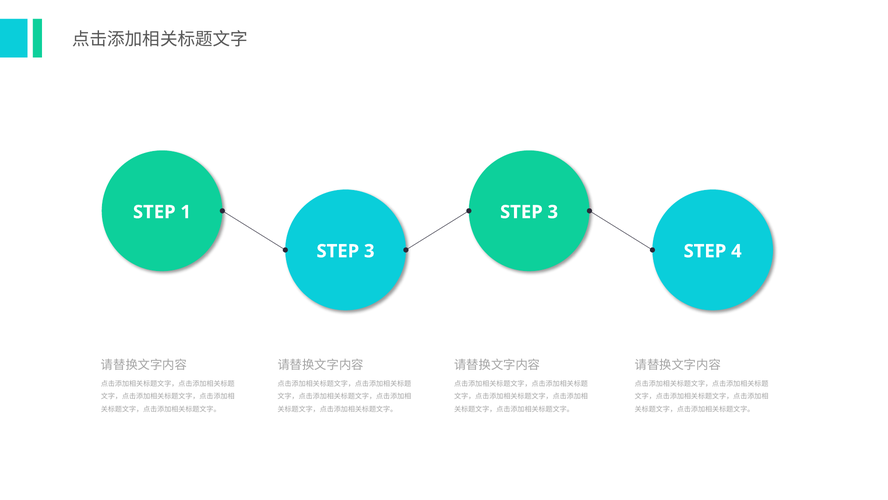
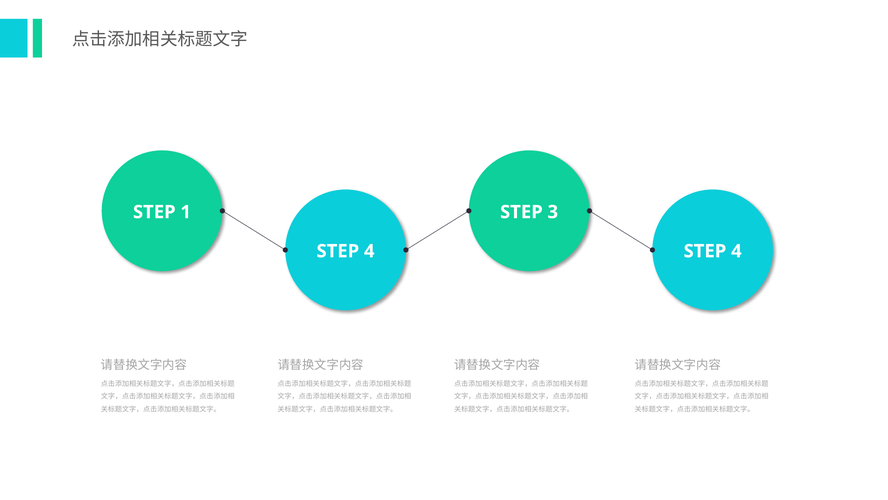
3: 3 -> 4 (369, 251)
